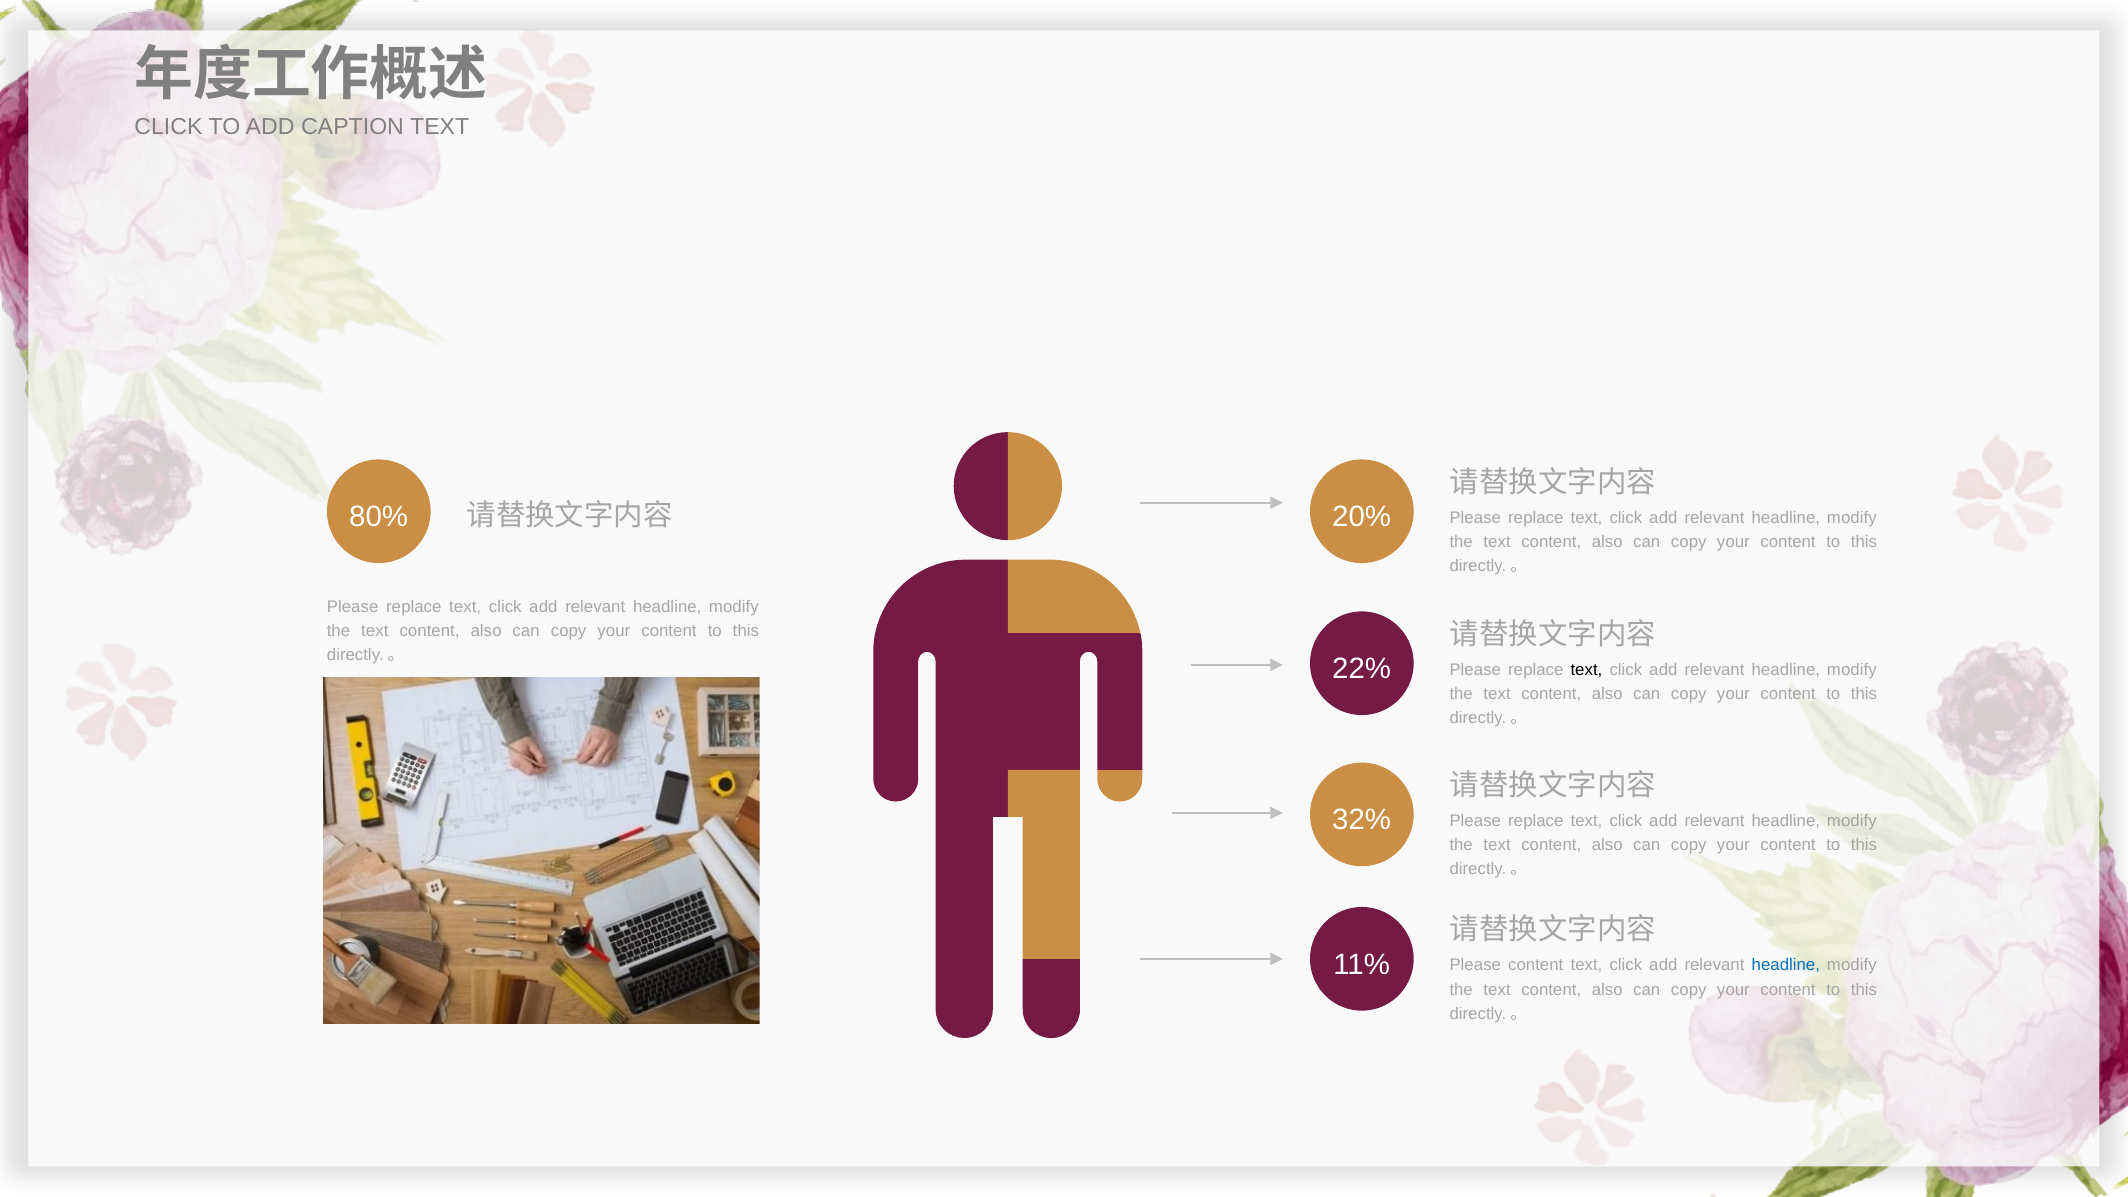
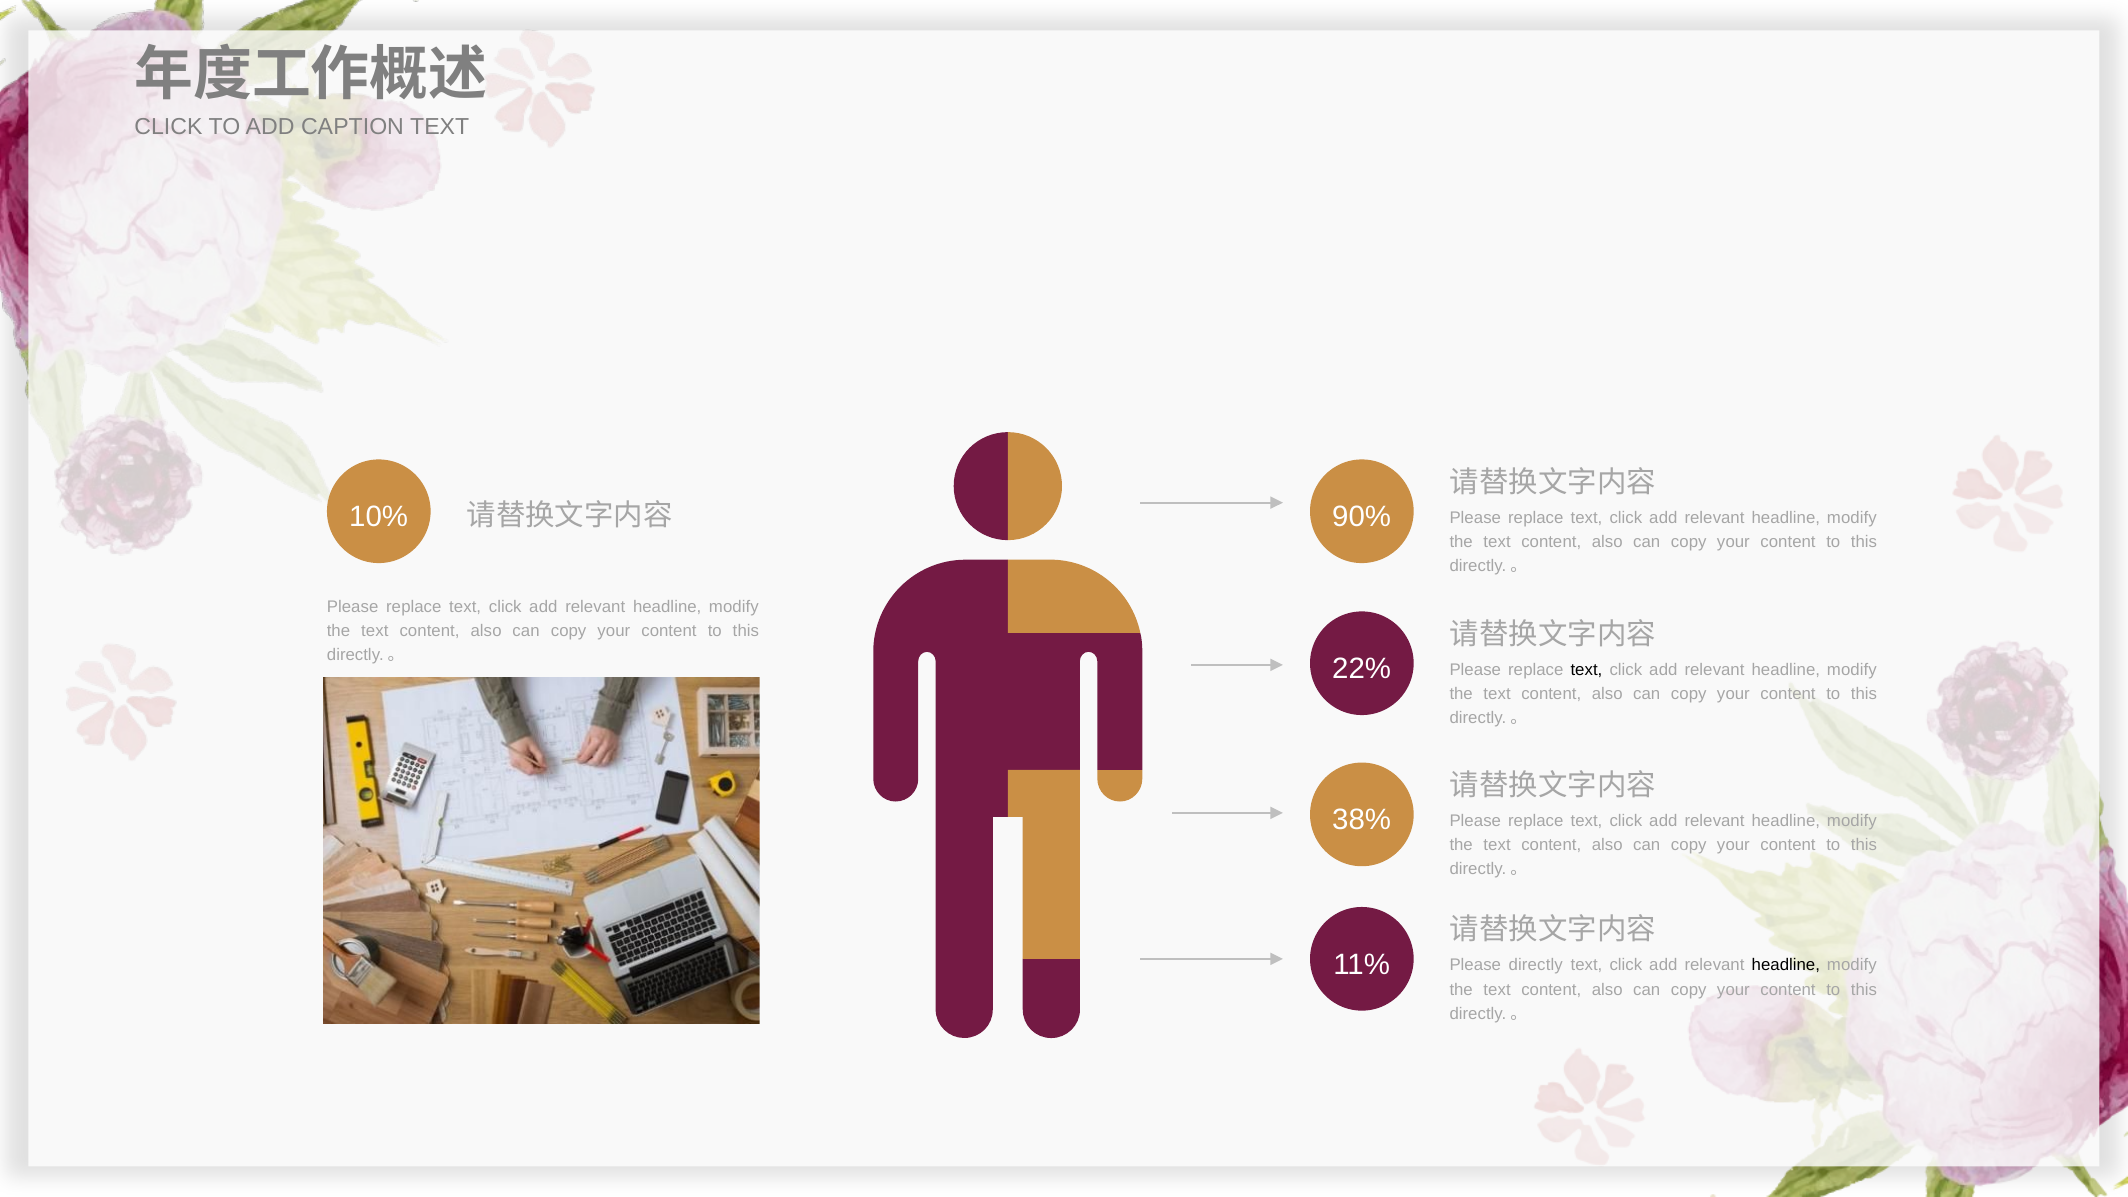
80%: 80% -> 10% (379, 517)
20%: 20% -> 90% (1362, 517)
32%: 32% -> 38% (1362, 820)
Please content: content -> directly (1536, 965)
headline colour: blue -> black (1786, 965)
